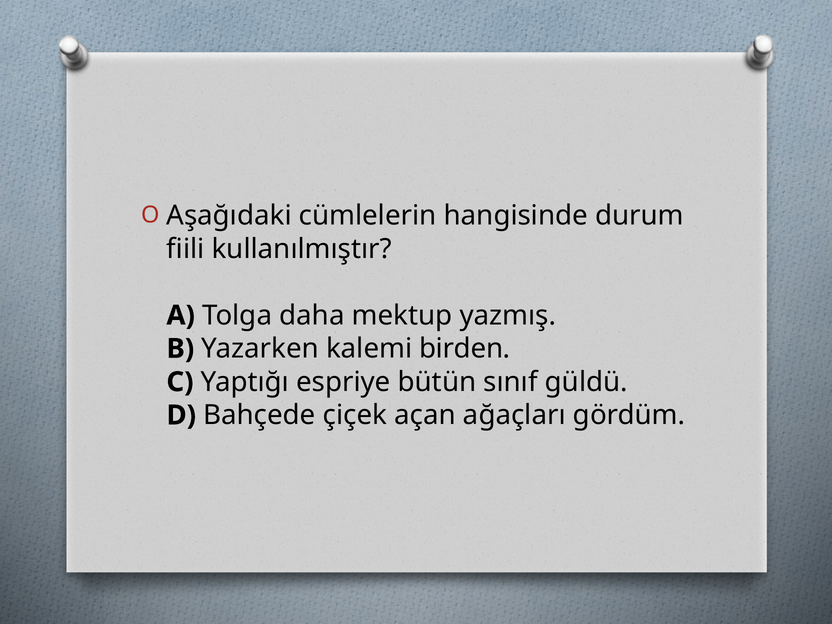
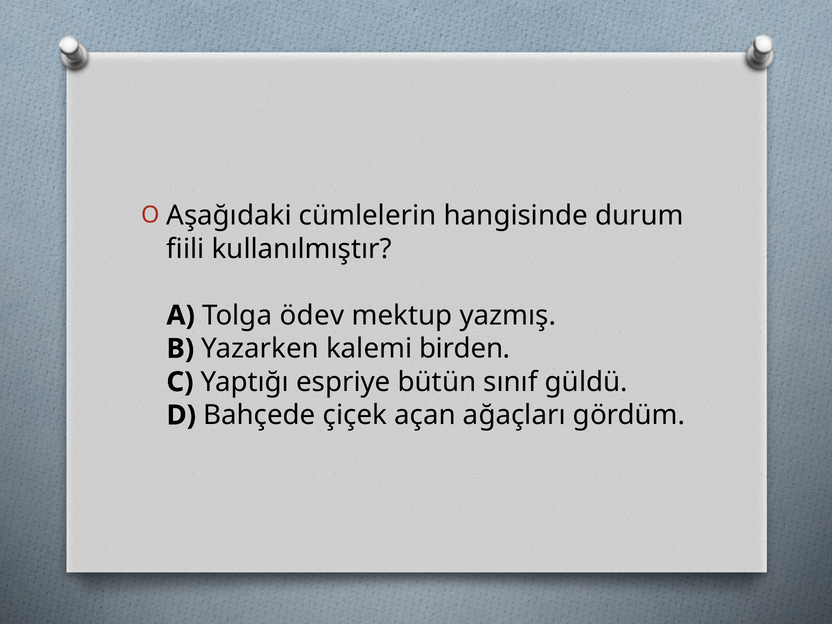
daha: daha -> ödev (312, 315)
